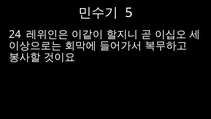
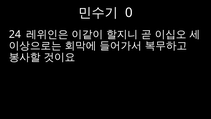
5: 5 -> 0 (129, 13)
